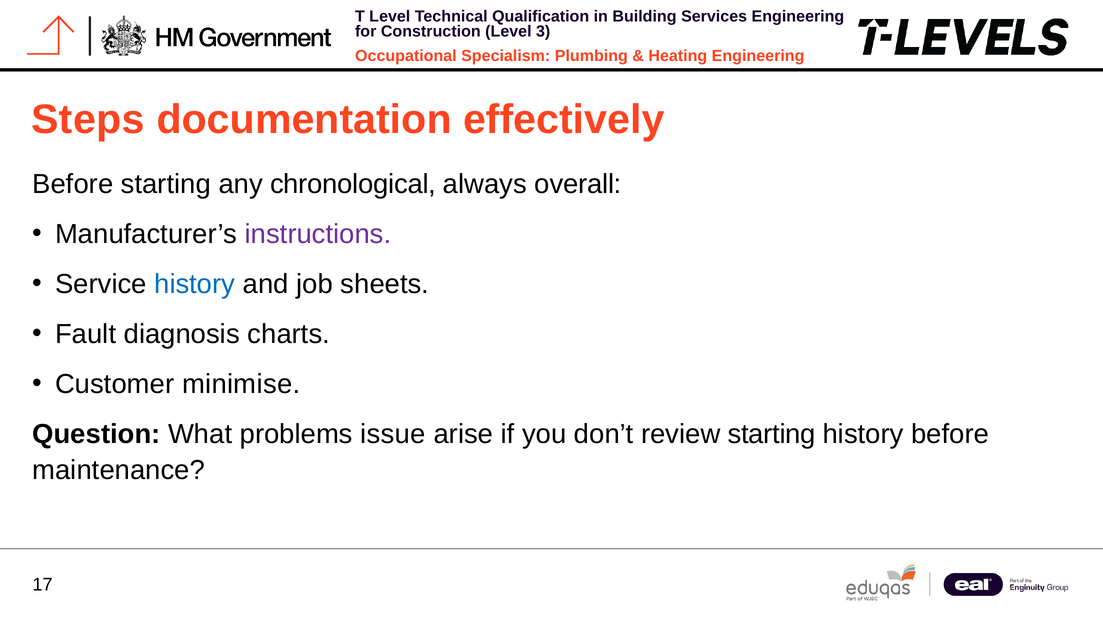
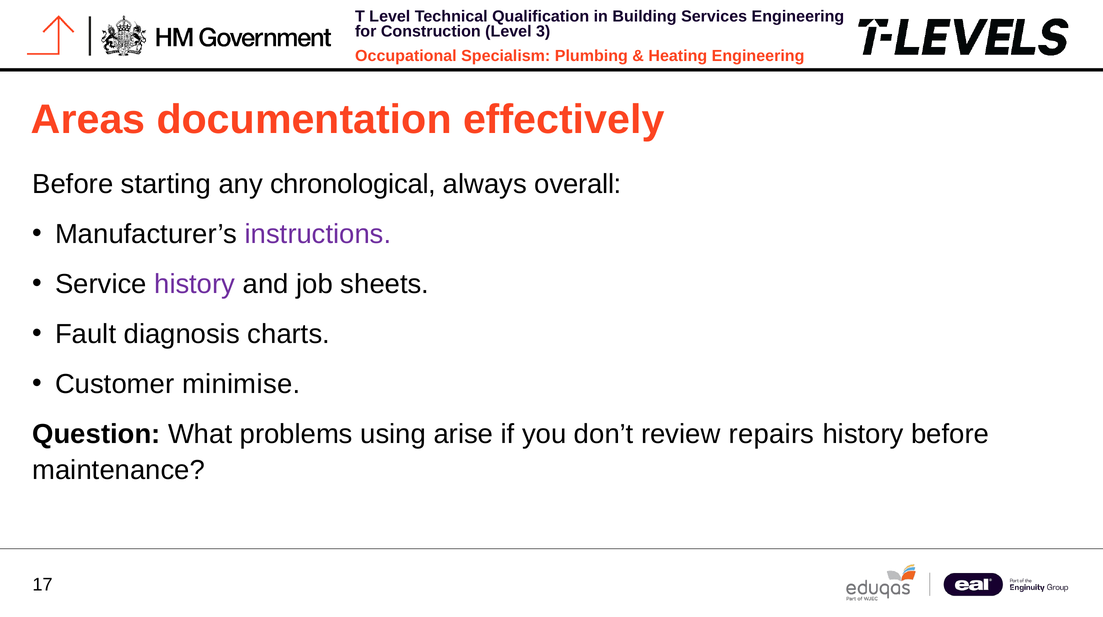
Steps: Steps -> Areas (88, 120)
history colour: blue -> purple (195, 284)
issue: issue -> using (393, 434)
review starting: starting -> repairs (771, 434)
